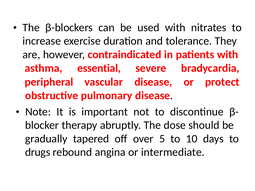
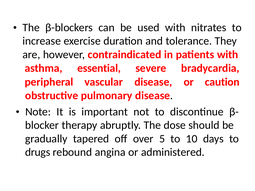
protect: protect -> caution (222, 82)
intermediate: intermediate -> administered (173, 152)
